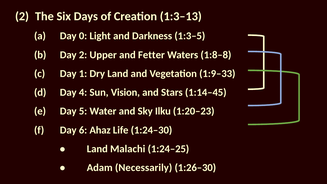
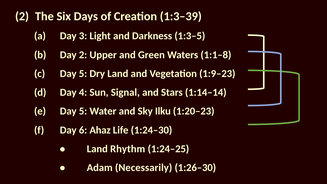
1:3–13: 1:3–13 -> 1:3–39 (181, 16)
0: 0 -> 3 (83, 36)
Fetter: Fetter -> Green (151, 55)
1:8–8: 1:8–8 -> 1:1–8 (216, 55)
c Day 1: 1 -> 5 (83, 74)
1:9–33: 1:9–33 -> 1:9–23 (217, 74)
Vision: Vision -> Signal (125, 92)
1:14–45: 1:14–45 -> 1:14–14 (206, 92)
Malachi: Malachi -> Rhythm (128, 149)
